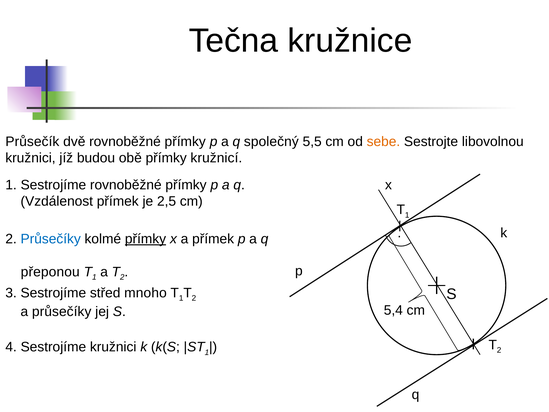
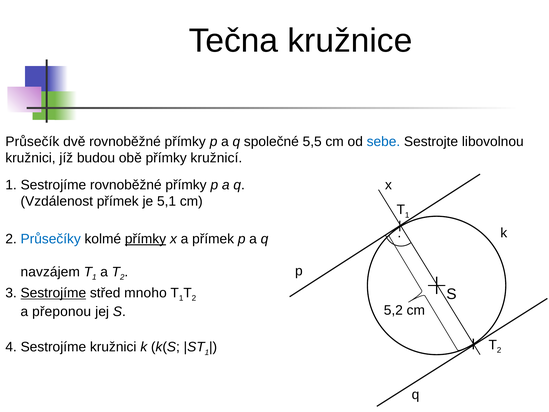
společný: společný -> společné (271, 142)
sebe colour: orange -> blue (383, 142)
2,5: 2,5 -> 5,1 (167, 201)
přeponou: přeponou -> navzájem (50, 272)
Sestrojíme underline: none -> present (53, 293)
5,4: 5,4 -> 5,2 (393, 310)
a průsečíky: průsečíky -> přeponou (62, 312)
